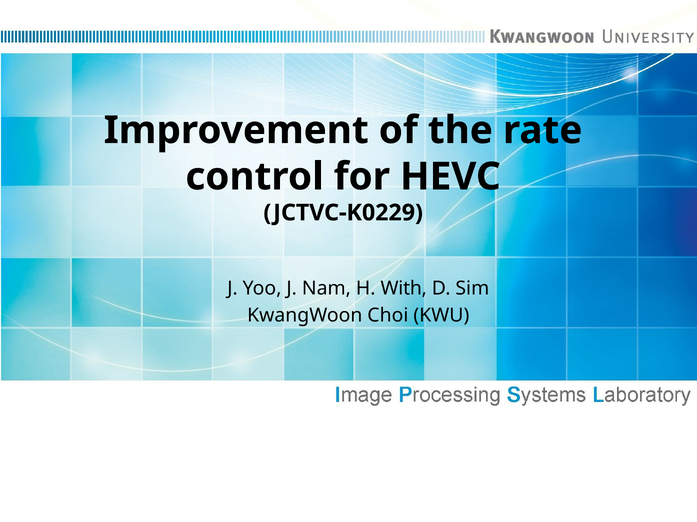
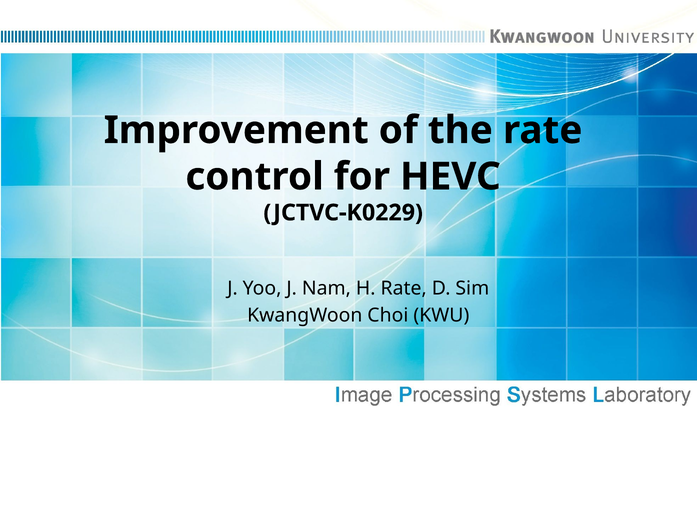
H With: With -> Rate (404, 289)
